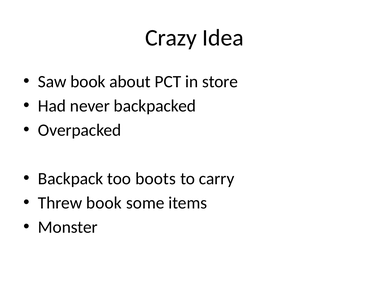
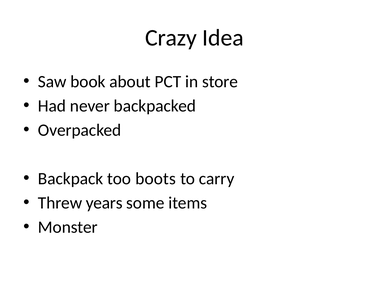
Threw book: book -> years (104, 203)
